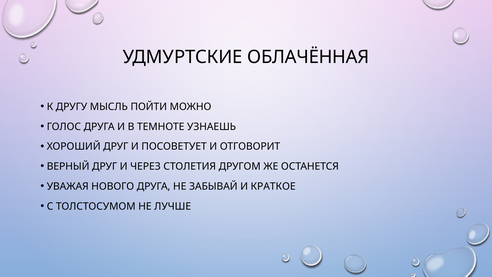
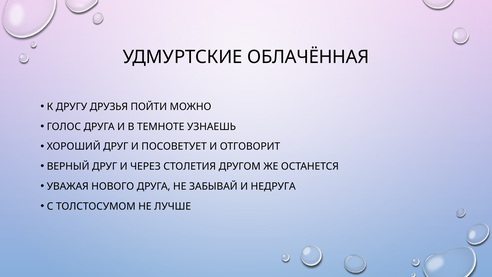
МЫСЛЬ: МЫСЛЬ -> ДРУЗЬЯ (109, 107)
КРАТКОЕ: КРАТКОЕ -> НЕДРУГА (273, 186)
